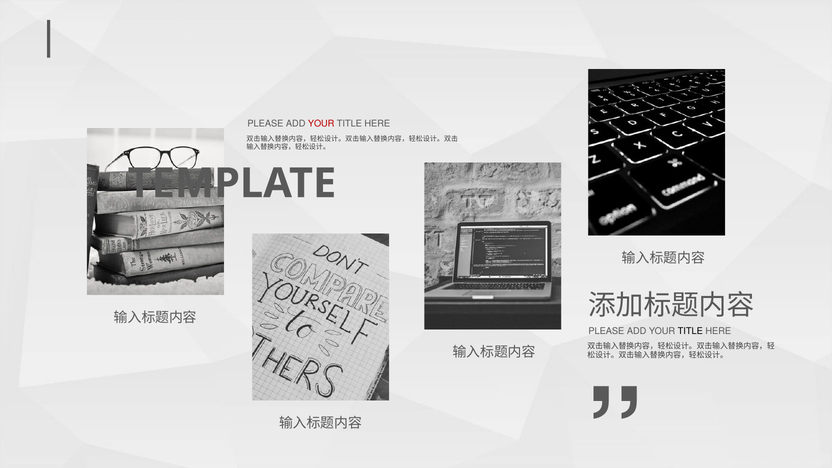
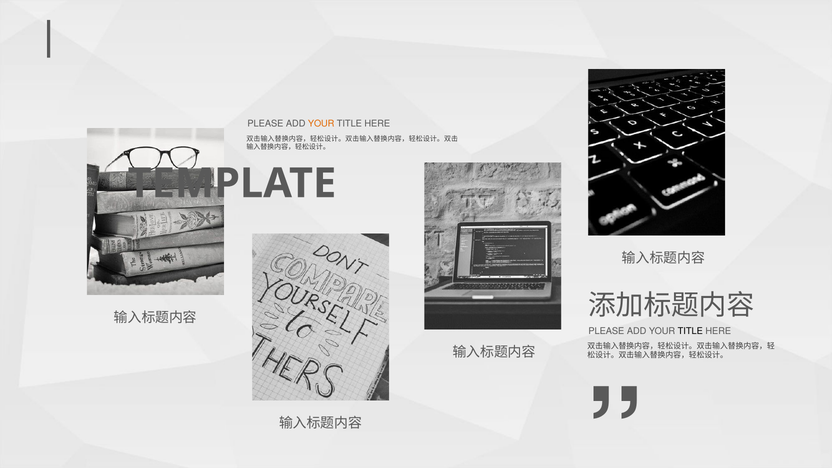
YOUR colour: red -> orange (321, 124)
